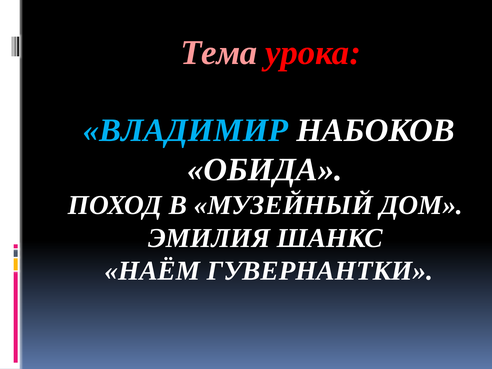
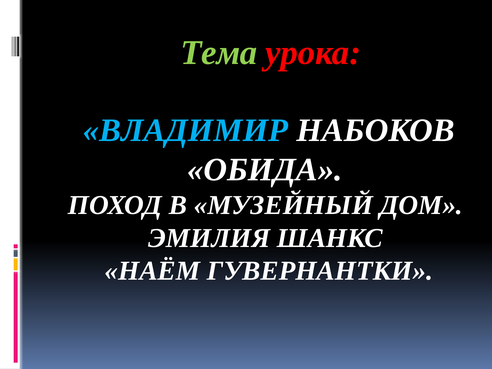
Тема colour: pink -> light green (219, 53)
